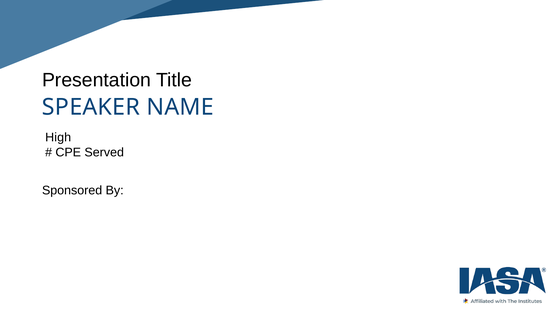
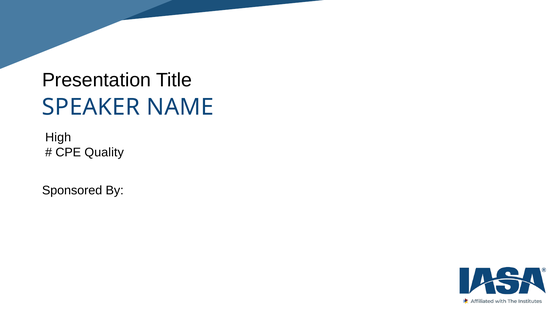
Served: Served -> Quality (104, 152)
